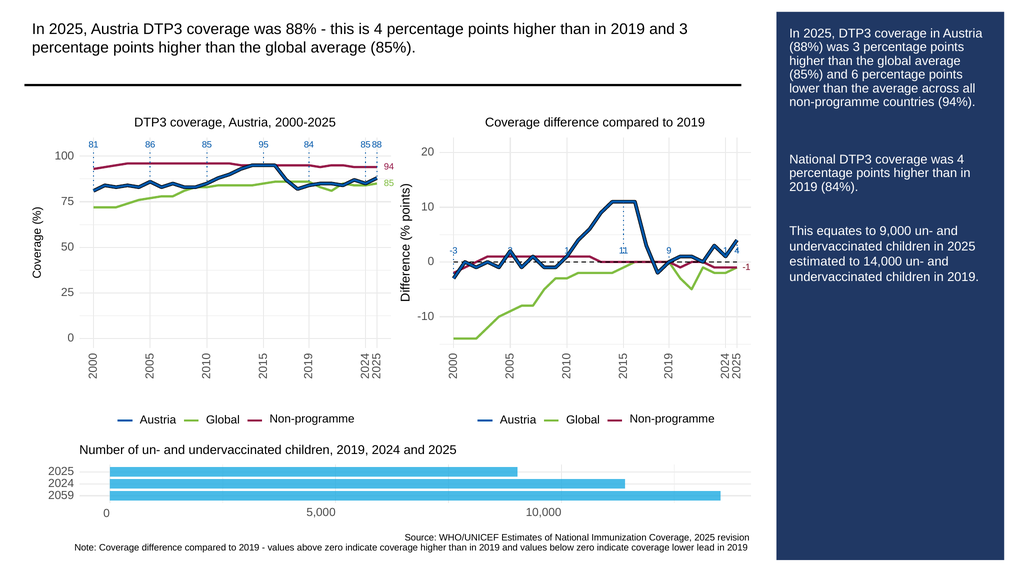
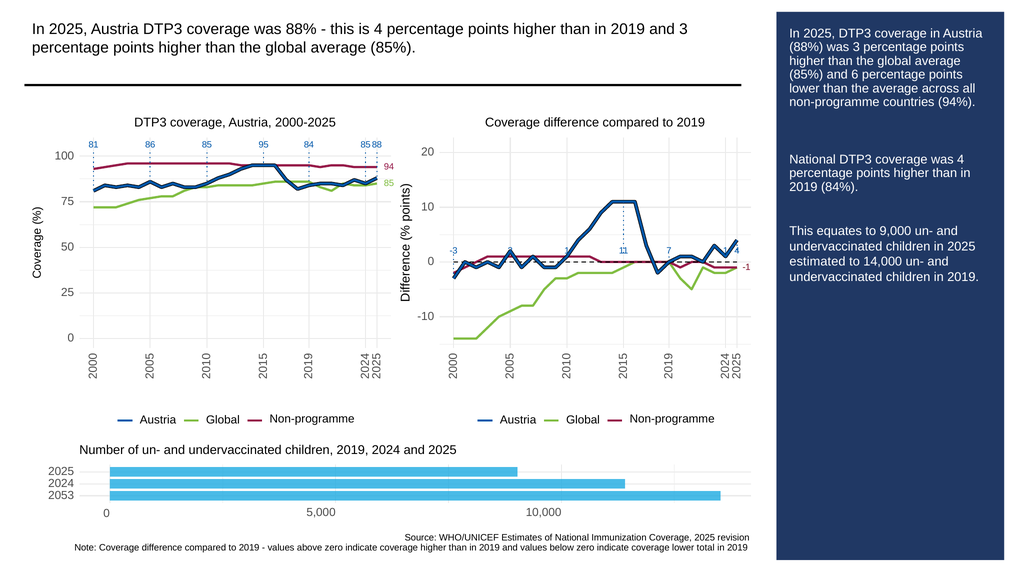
11 9: 9 -> 7 (669, 251)
2059: 2059 -> 2053 (61, 495)
lead: lead -> total (706, 548)
